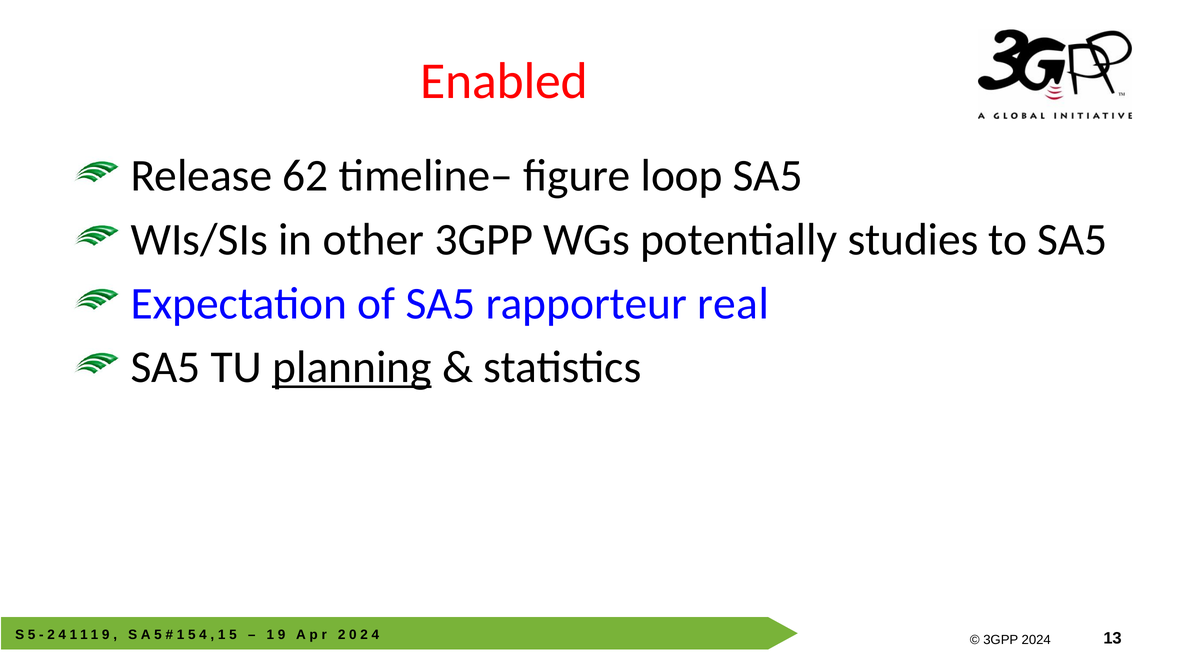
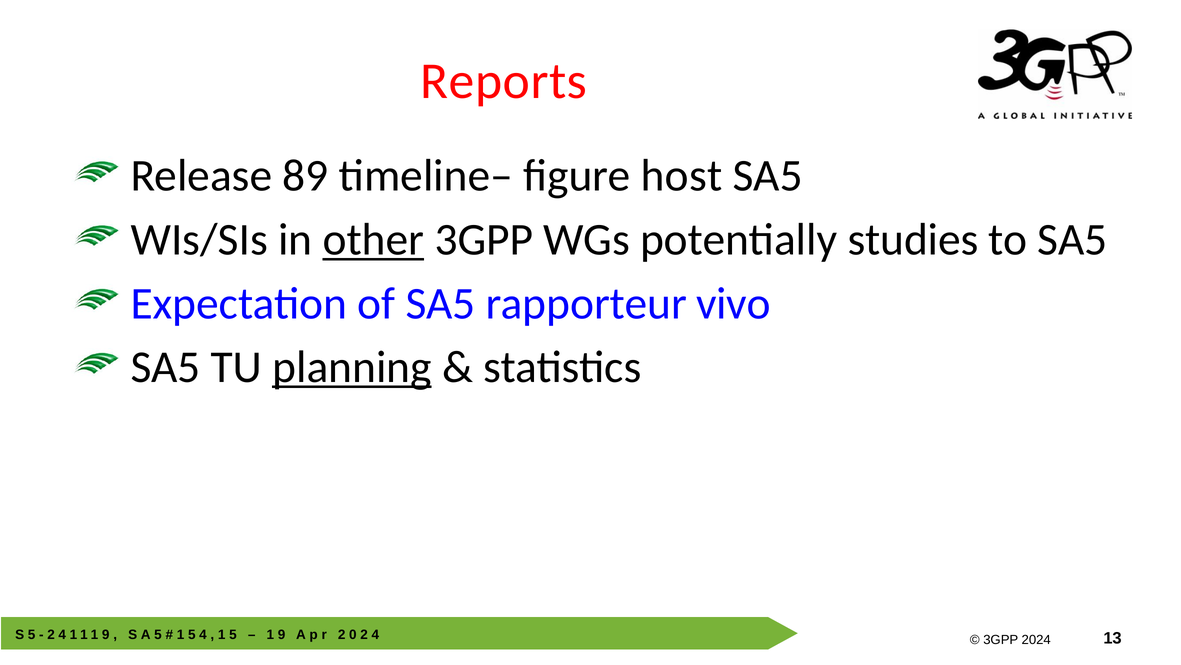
Enabled: Enabled -> Reports (504, 81)
62: 62 -> 89 (305, 176)
loop: loop -> host (682, 176)
other underline: none -> present (373, 239)
real: real -> vivo (733, 303)
